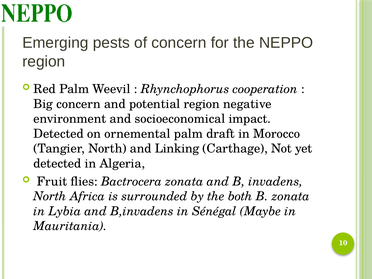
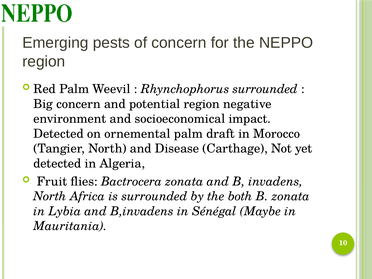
Rhynchophorus cooperation: cooperation -> surrounded (265, 89)
Linking: Linking -> Disease (177, 149)
